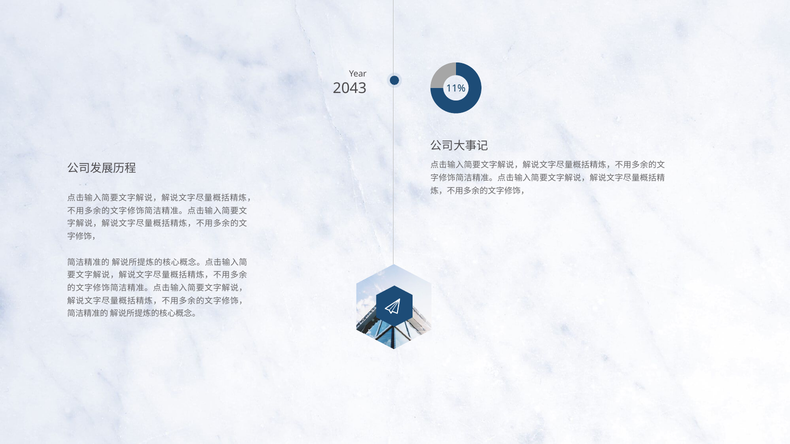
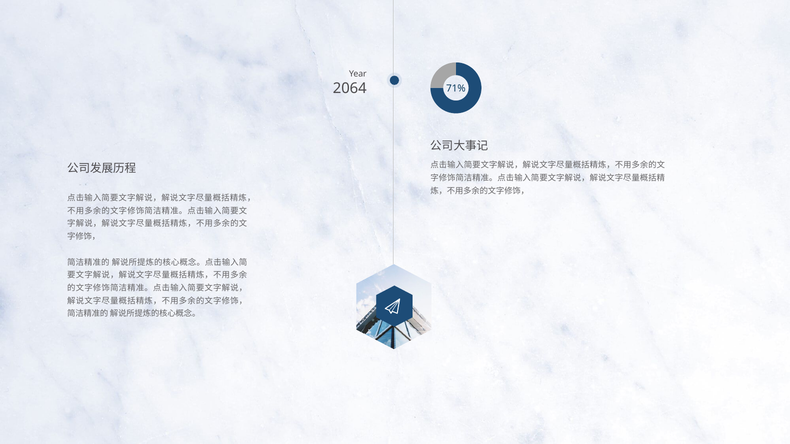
2043: 2043 -> 2064 (350, 89)
11%: 11% -> 71% (456, 89)
